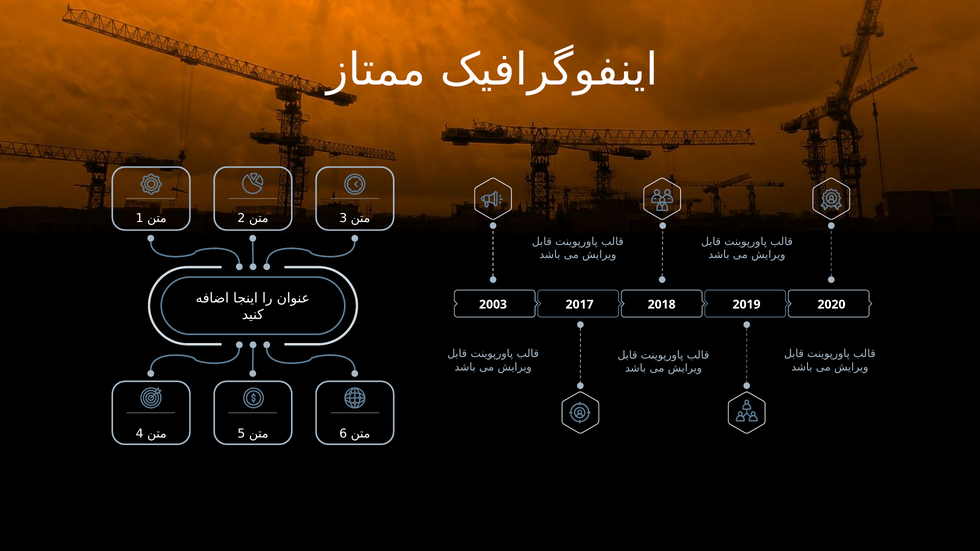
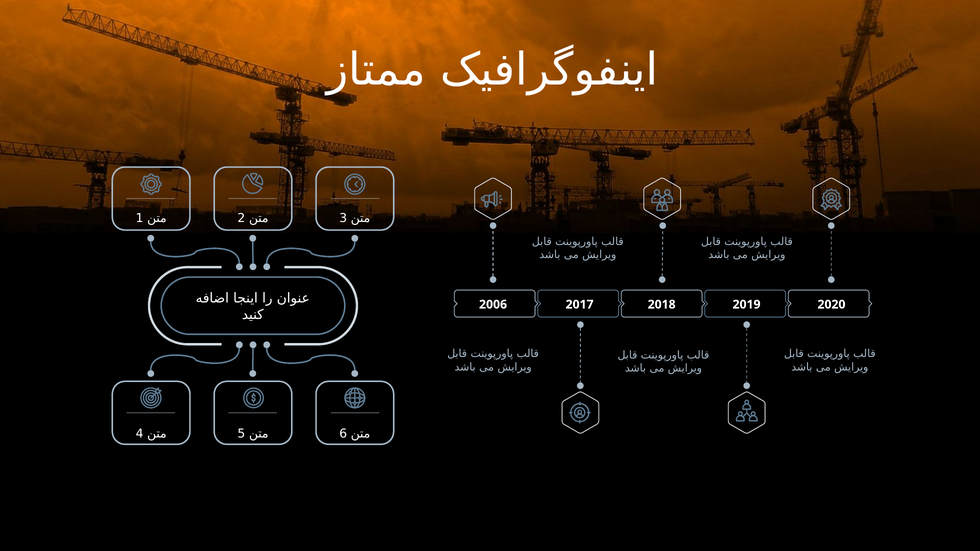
2003: 2003 -> 2006 (493, 305)
